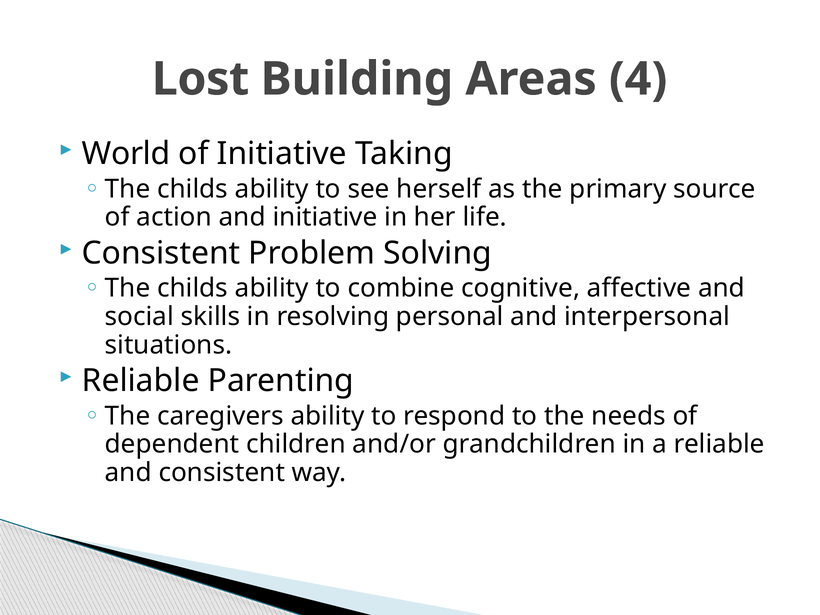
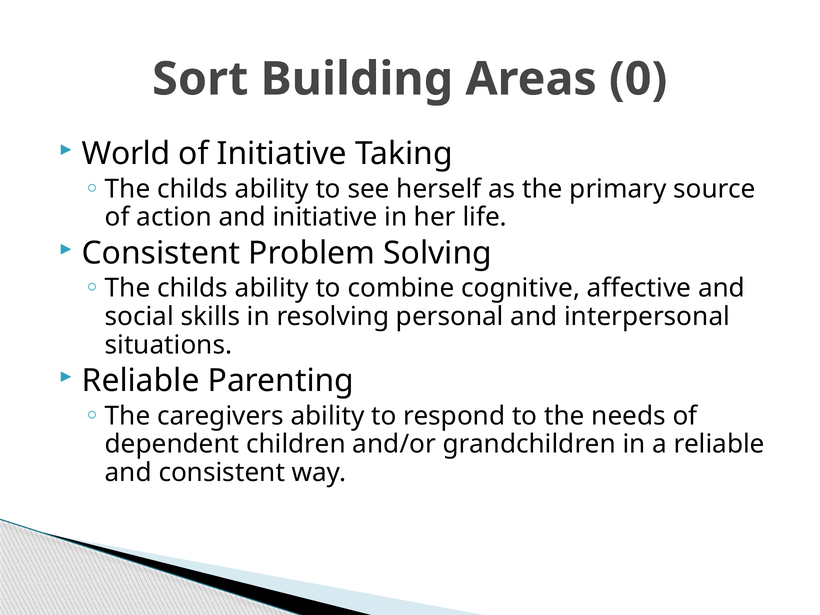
Lost: Lost -> Sort (200, 79)
4: 4 -> 0 (638, 79)
